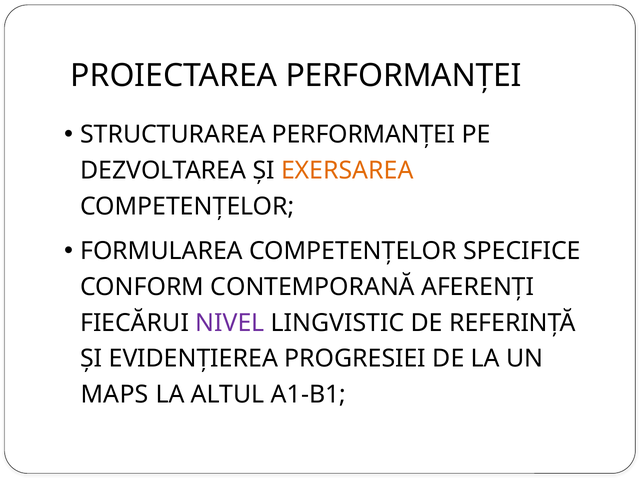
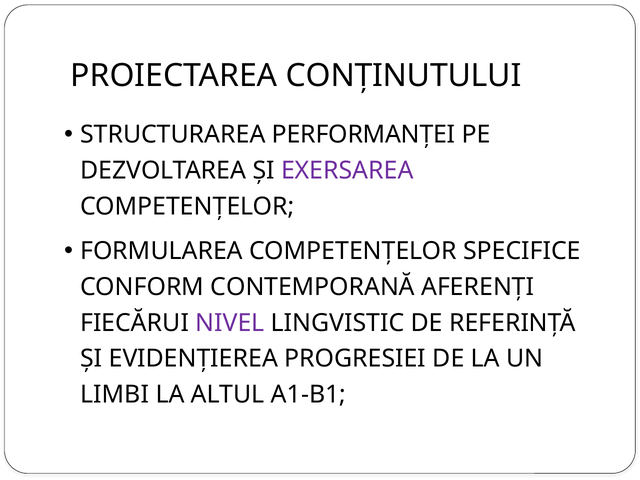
PROIECTAREA PERFORMANȚEI: PERFORMANȚEI -> CONȚINUTULUI (404, 76)
EXERSAREA colour: orange -> purple (347, 171)
MAPS: MAPS -> LIMBI (115, 395)
